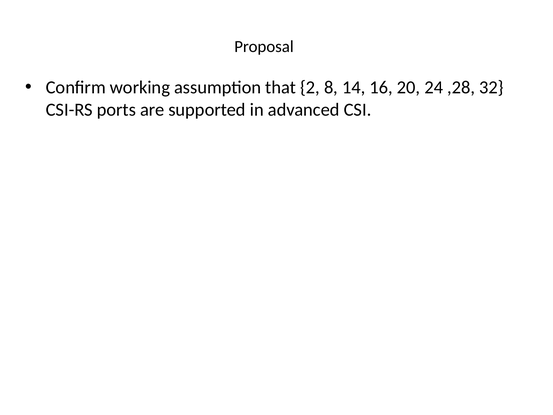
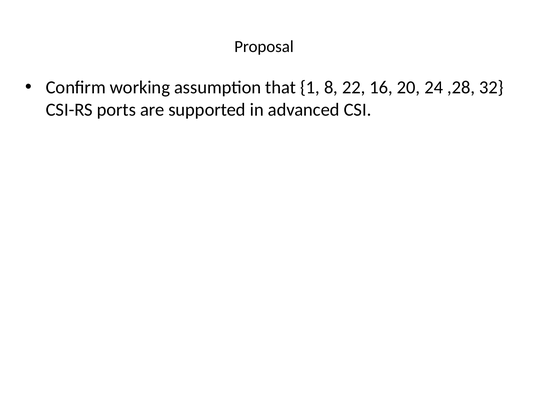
2: 2 -> 1 (310, 87)
14: 14 -> 22 (354, 87)
